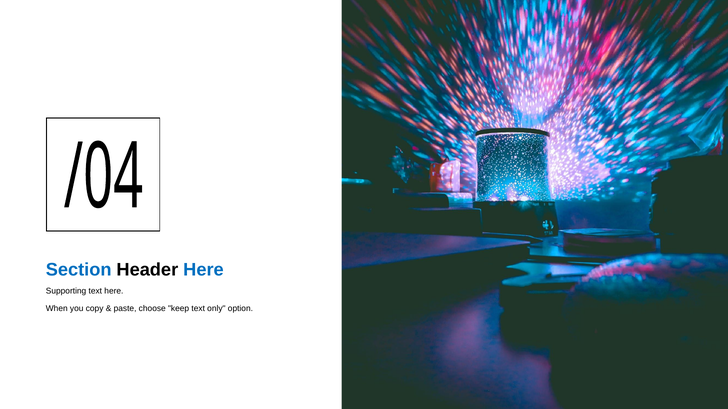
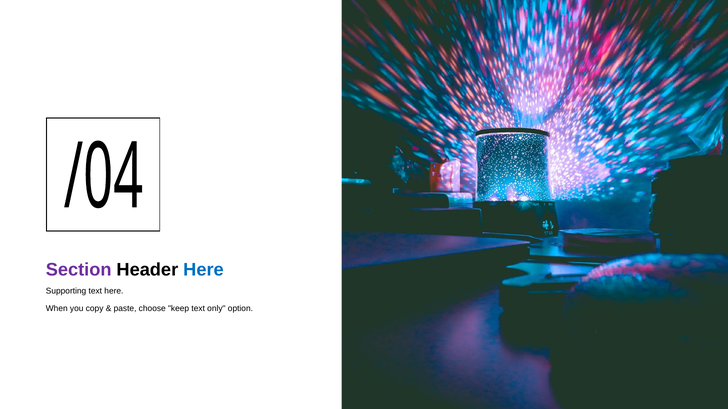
Section colour: blue -> purple (79, 270)
